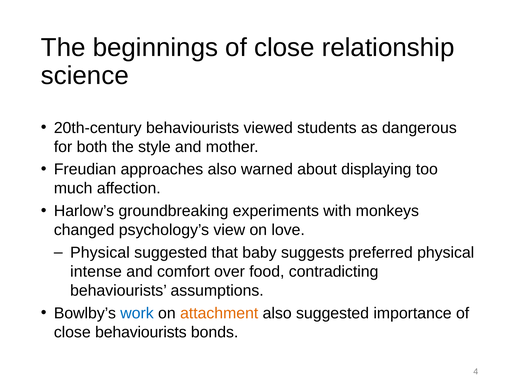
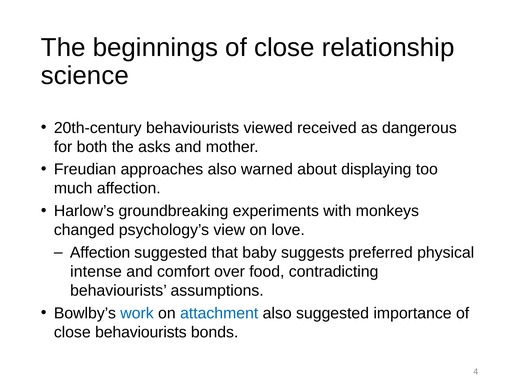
students: students -> received (327, 128)
style: style -> asks (154, 147)
Physical: Physical -> Affection (100, 253)
attachment colour: orange -> blue (219, 313)
